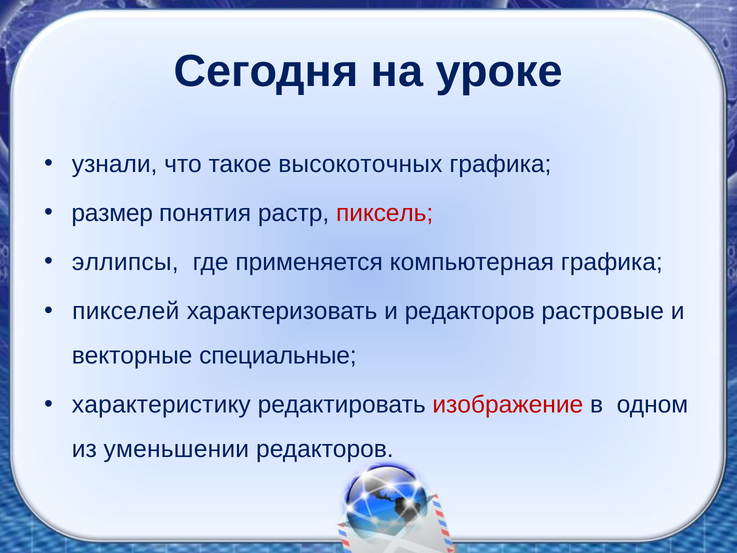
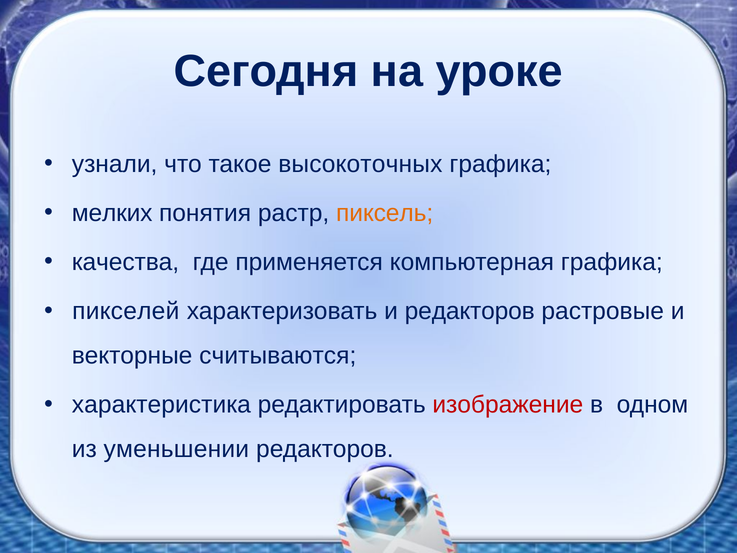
размер: размер -> мелких (112, 213)
пиксель colour: red -> orange (385, 213)
эллипсы: эллипсы -> качества (125, 262)
специальные: специальные -> считываются (278, 355)
характеристику: характеристику -> характеристика (161, 405)
